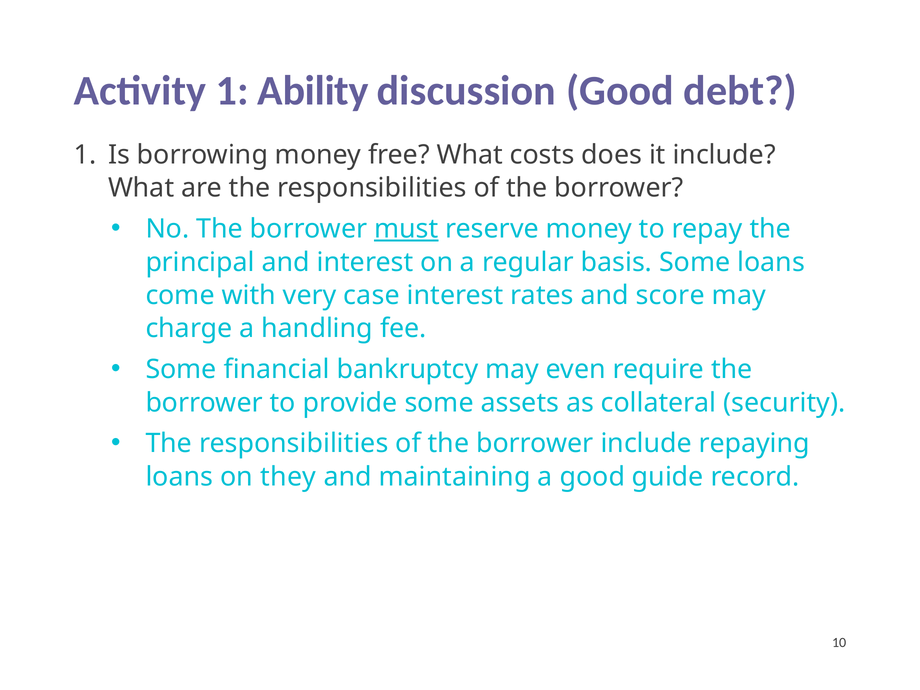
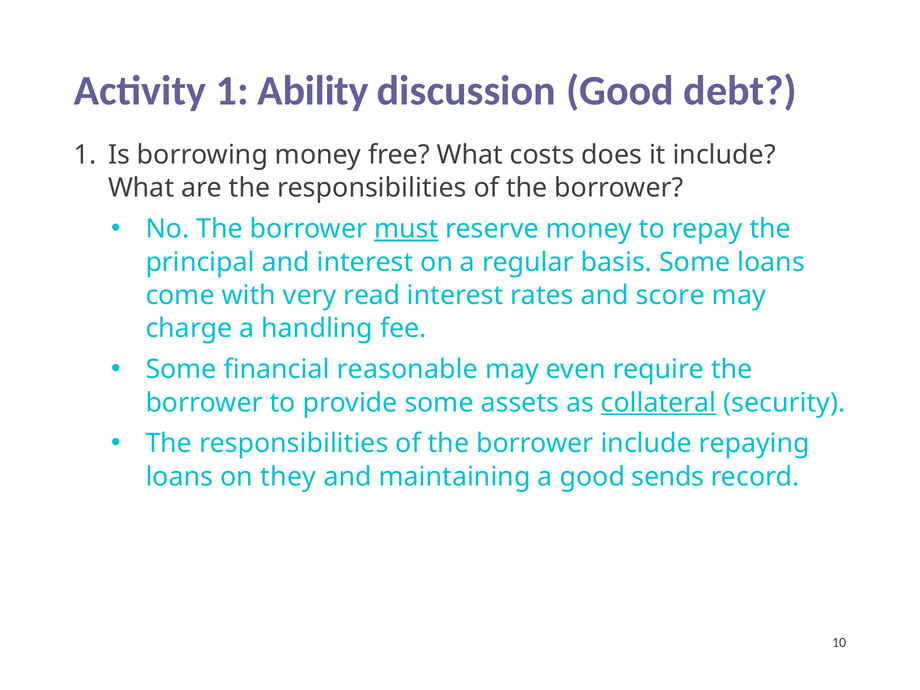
case: case -> read (372, 295)
bankruptcy: bankruptcy -> reasonable (407, 369)
collateral underline: none -> present (659, 403)
guide: guide -> sends (668, 477)
